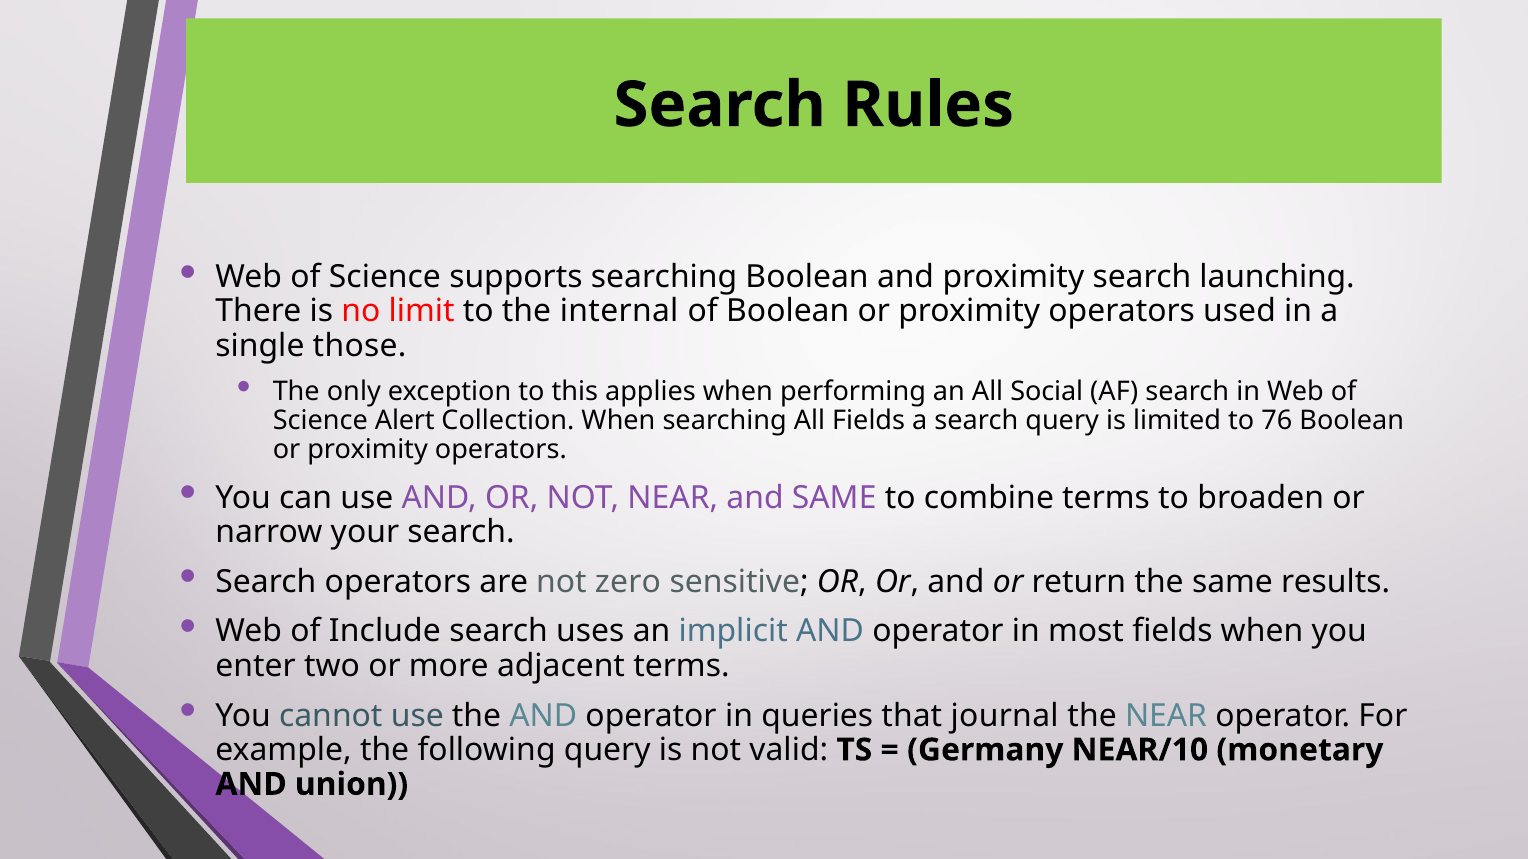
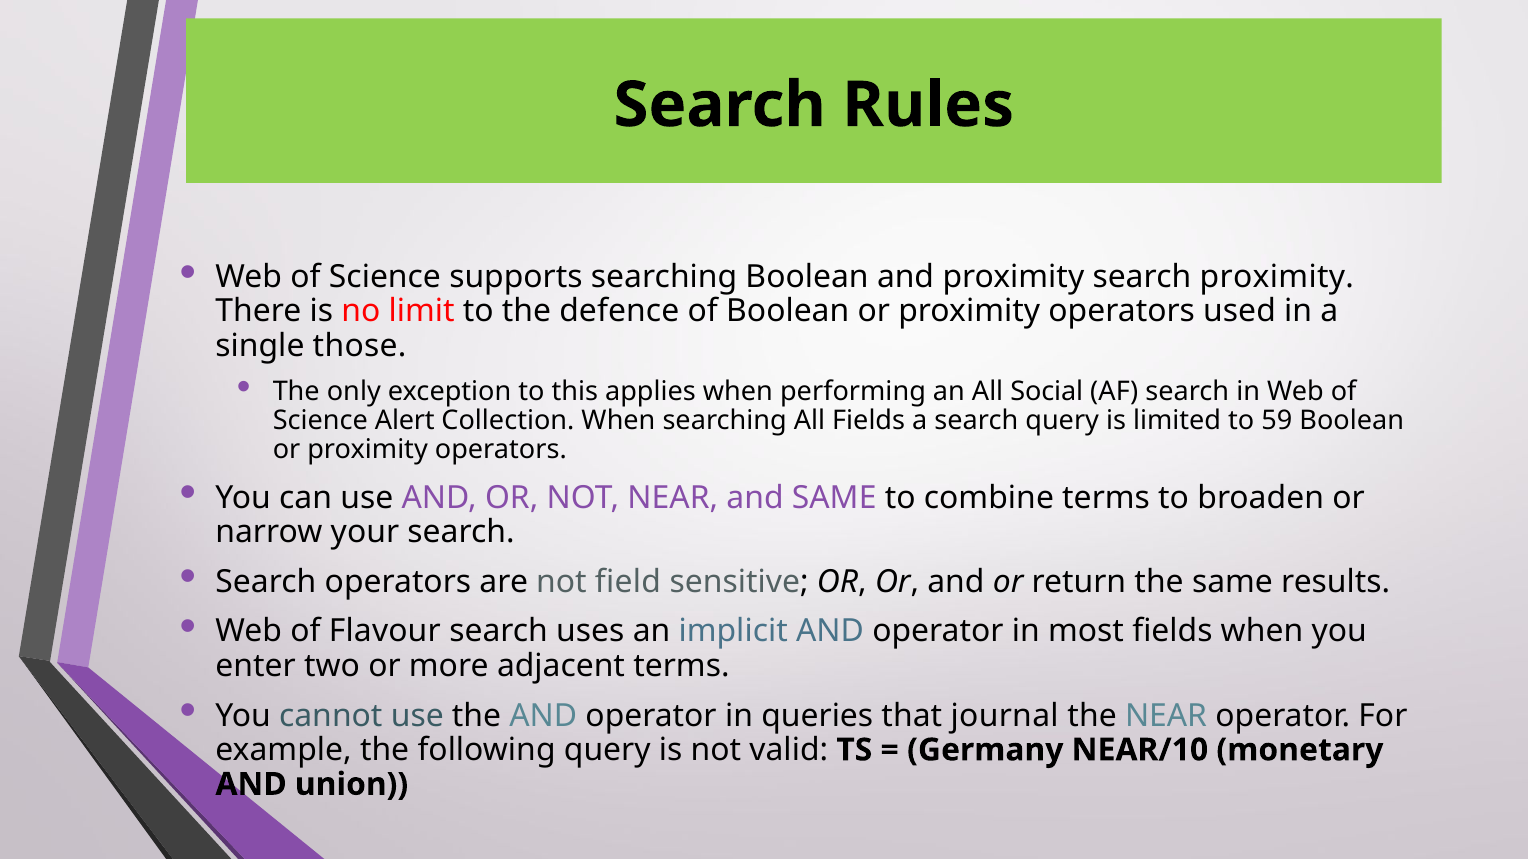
search launching: launching -> proximity (1277, 277)
internal: internal -> defence (619, 312)
76: 76 -> 59 (1277, 421)
zero: zero -> field (628, 582)
Include: Include -> Flavour (385, 632)
